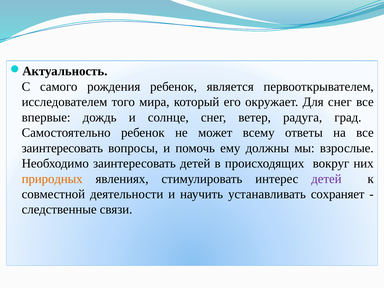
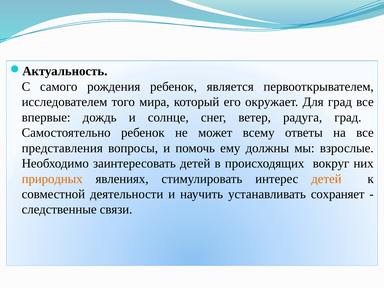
Для снег: снег -> град (340, 102)
заинтересовать: заинтересовать -> представления (62, 148)
детей colour: purple -> orange (326, 179)
